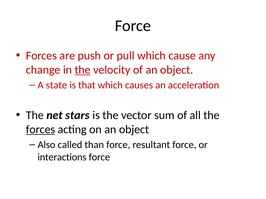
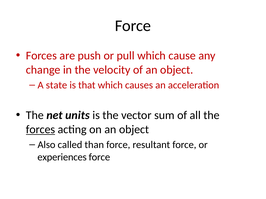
the underline: present -> none (83, 70)
stars: stars -> units (77, 116)
interactions: interactions -> experiences (62, 157)
